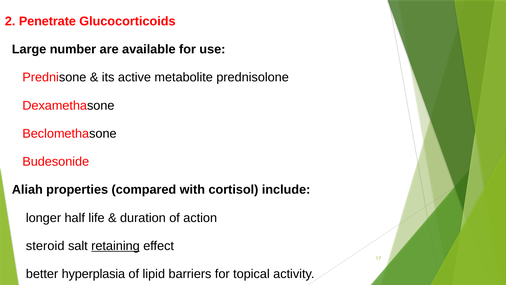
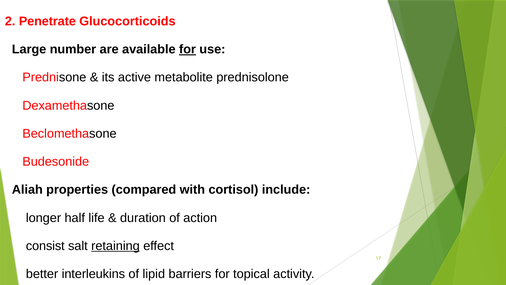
for underline: none -> present (187, 49)
steroid: steroid -> consist (45, 246)
hyperplasia: hyperplasia -> interleukins (93, 274)
